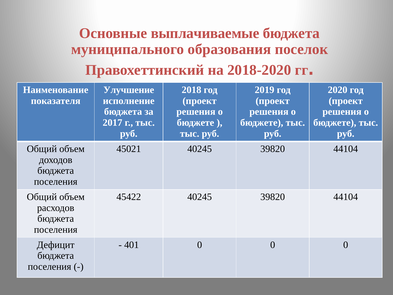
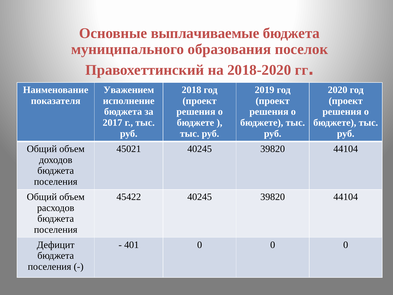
Улучшение: Улучшение -> Уважением (129, 90)
